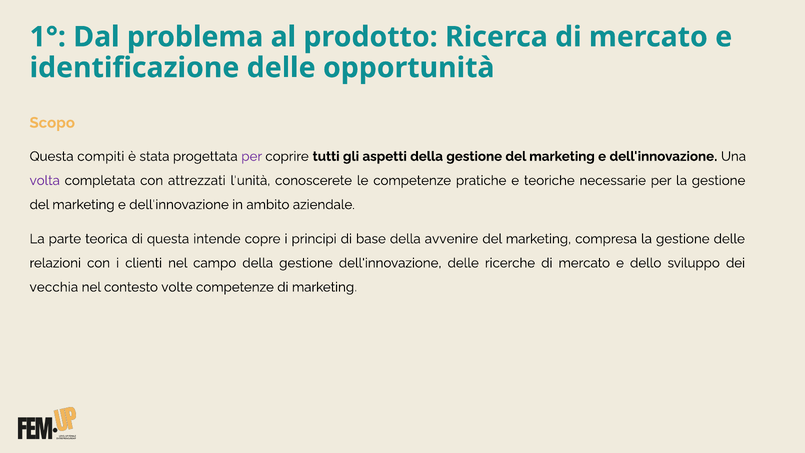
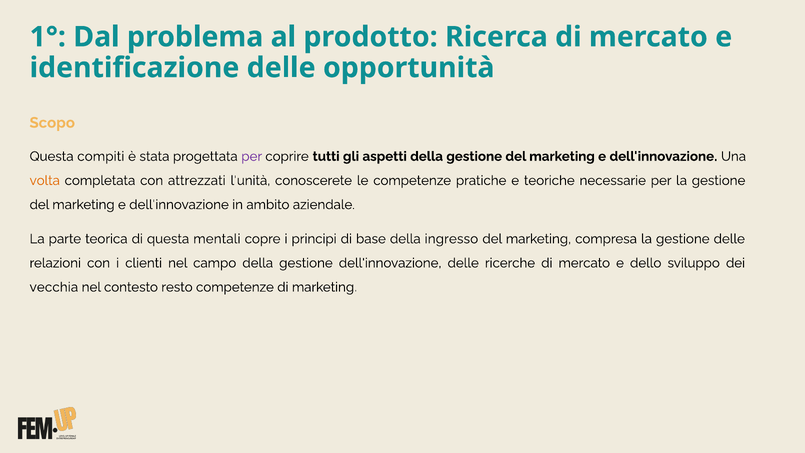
volta colour: purple -> orange (45, 180)
intende: intende -> mentali (217, 239)
avvenire: avvenire -> ingresso (451, 239)
volte: volte -> resto (177, 287)
